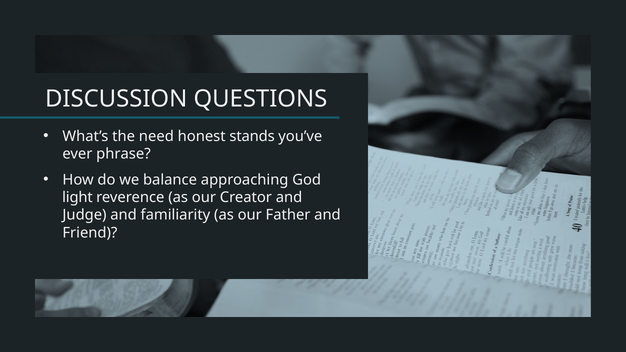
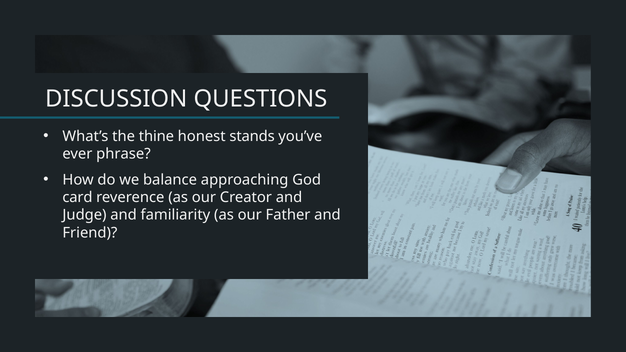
need: need -> thine (156, 136)
light: light -> card (77, 197)
